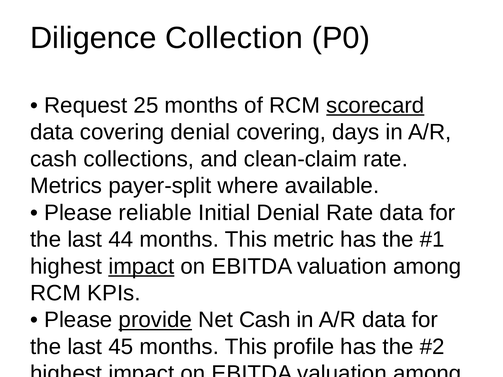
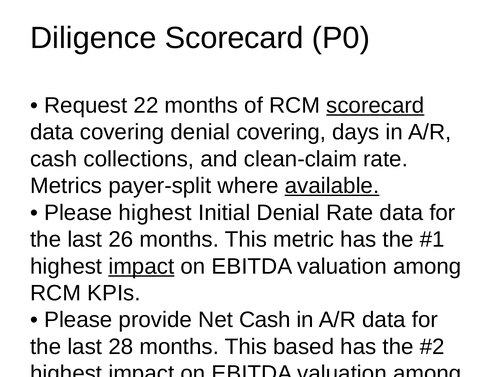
Diligence Collection: Collection -> Scorecard (234, 38)
25: 25 -> 22 (146, 105)
available underline: none -> present (332, 186)
Please reliable: reliable -> highest (155, 213)
44: 44 -> 26 (121, 240)
provide underline: present -> none (155, 320)
45: 45 -> 28 (121, 347)
profile: profile -> based (304, 347)
